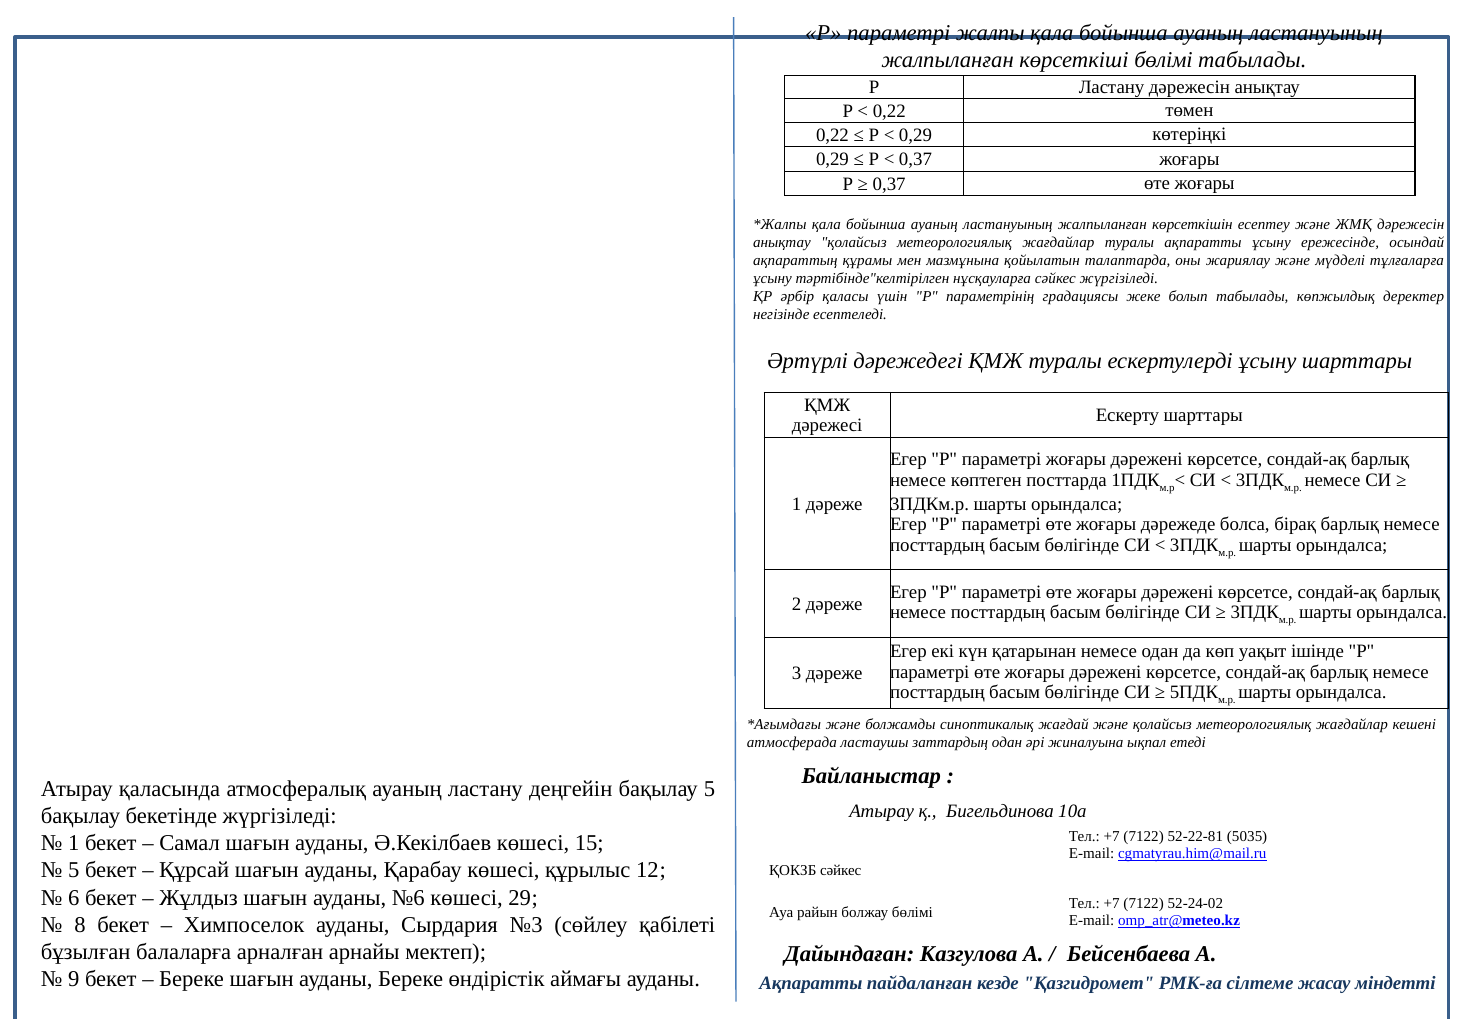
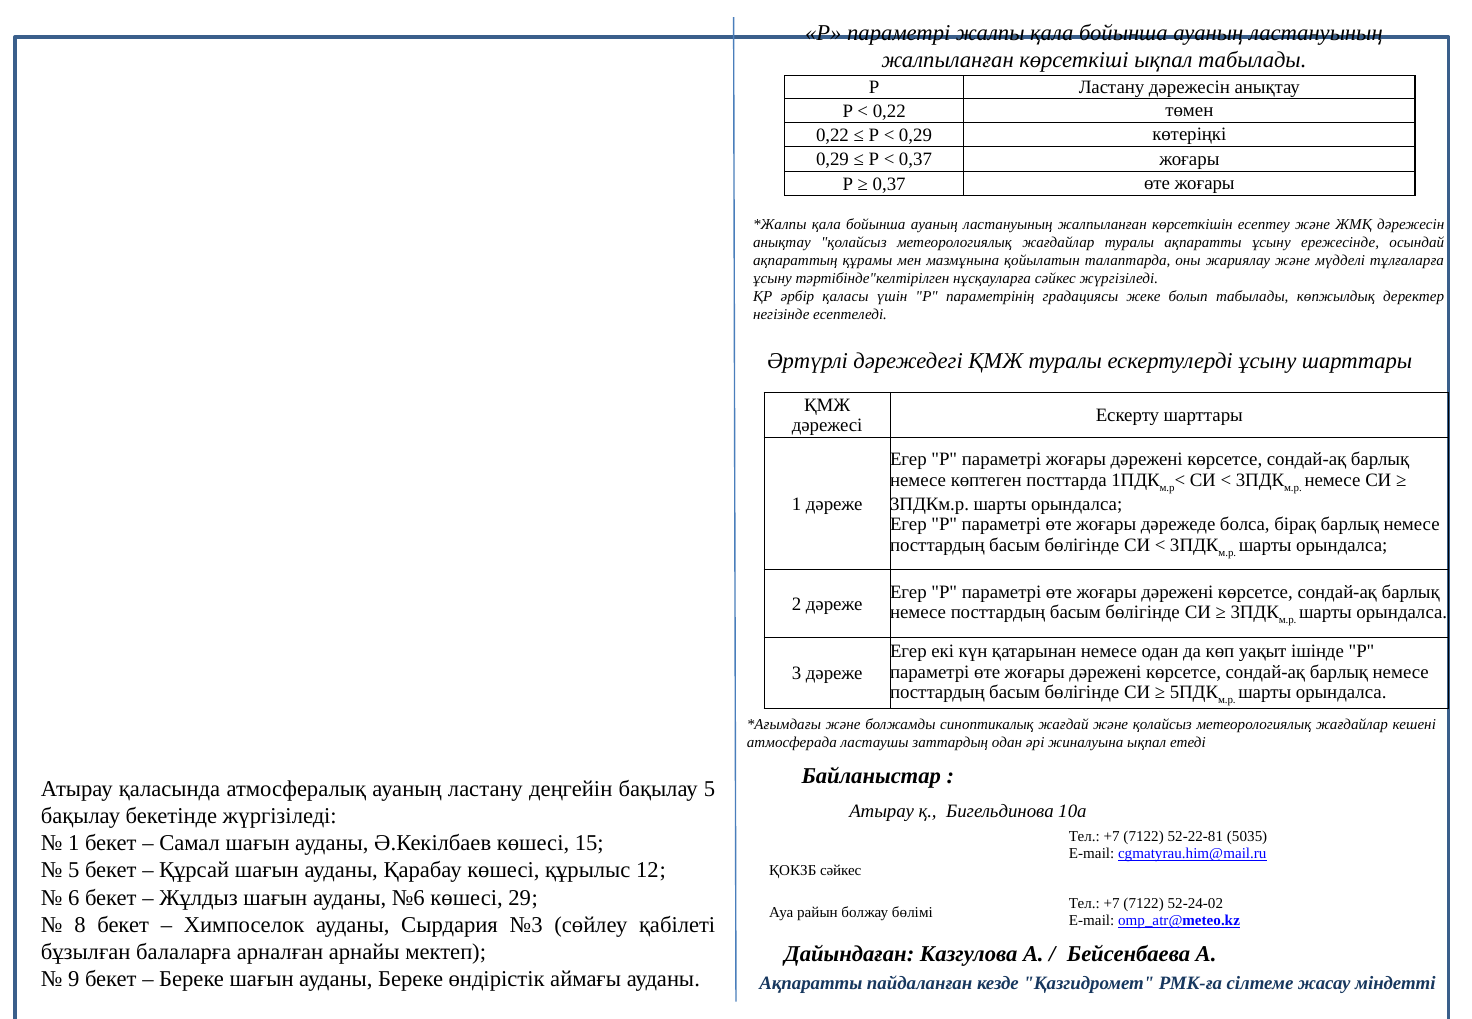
көрсеткіші бөлімі: бөлімі -> ықпал (1163, 61)
